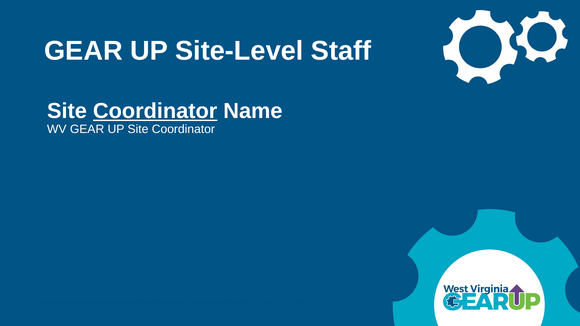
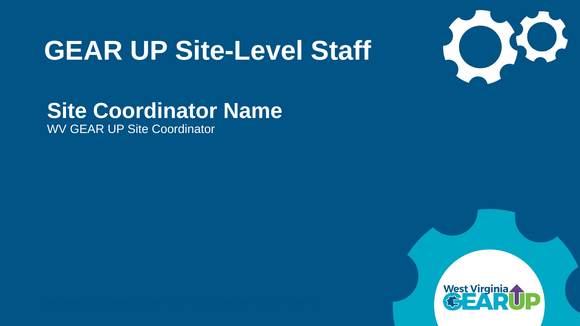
Coordinator underline: present -> none (155, 111)
